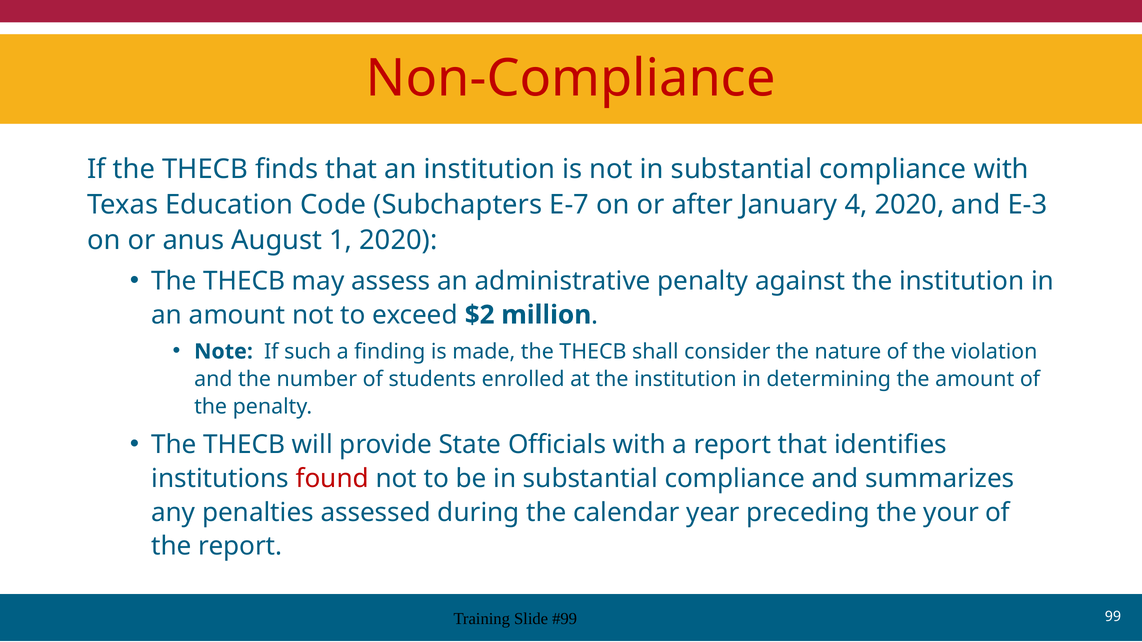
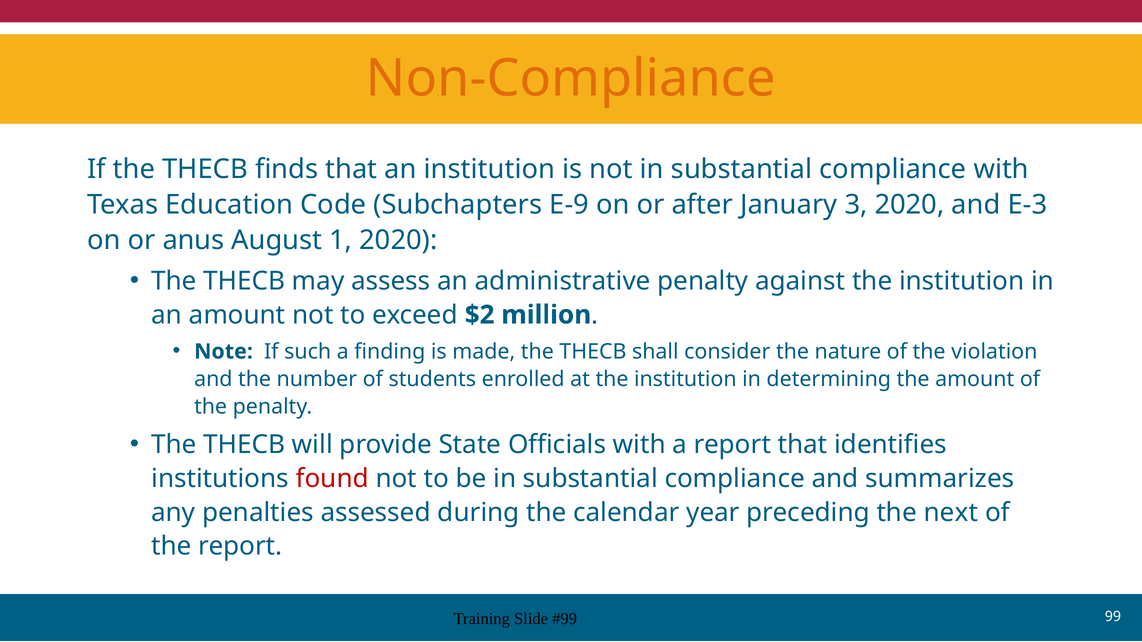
Non-Compliance colour: red -> orange (571, 79)
E-7: E-7 -> E-9 (569, 205)
4: 4 -> 3 (856, 205)
your: your -> next (951, 513)
